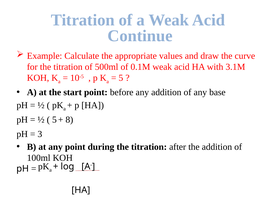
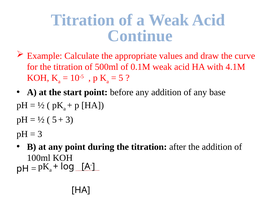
3.1M: 3.1M -> 4.1M (235, 67)
8: 8 -> 3 (69, 120)
